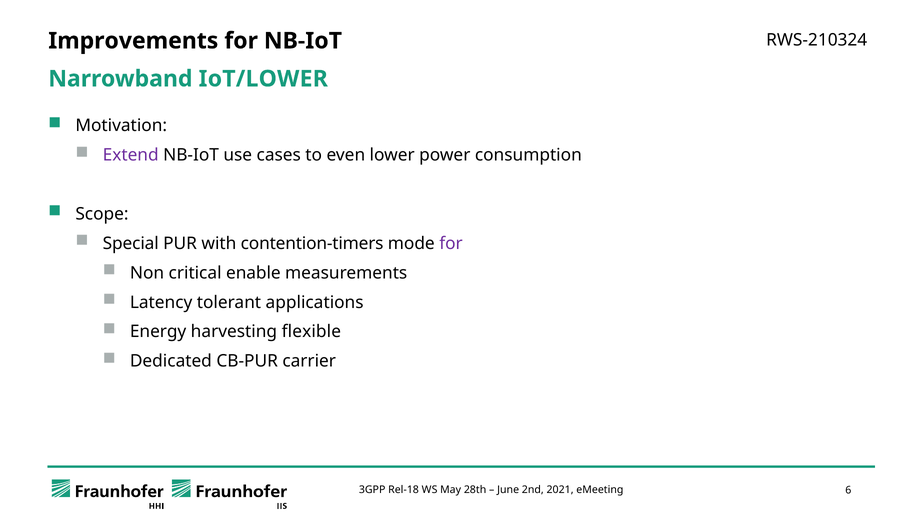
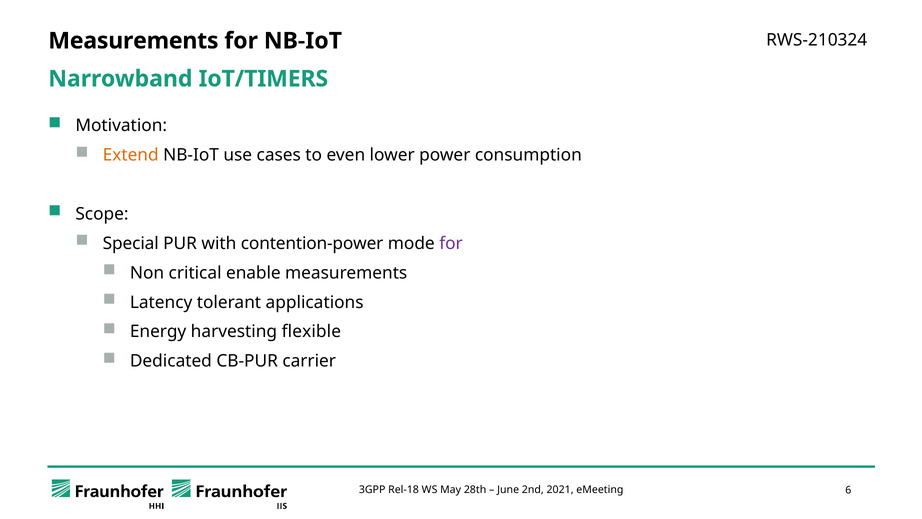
Improvements: Improvements -> Measurements (133, 41)
IoT/LOWER: IoT/LOWER -> IoT/TIMERS (263, 79)
Extend colour: purple -> orange (131, 155)
contention-timers: contention-timers -> contention-power (312, 243)
